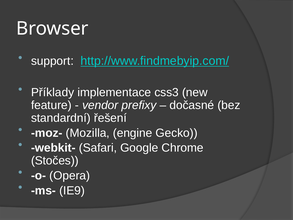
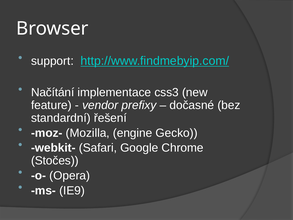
Příklady: Příklady -> Načítání (53, 92)
